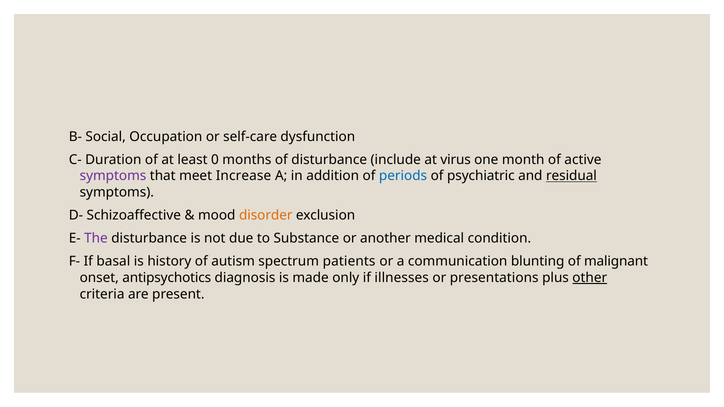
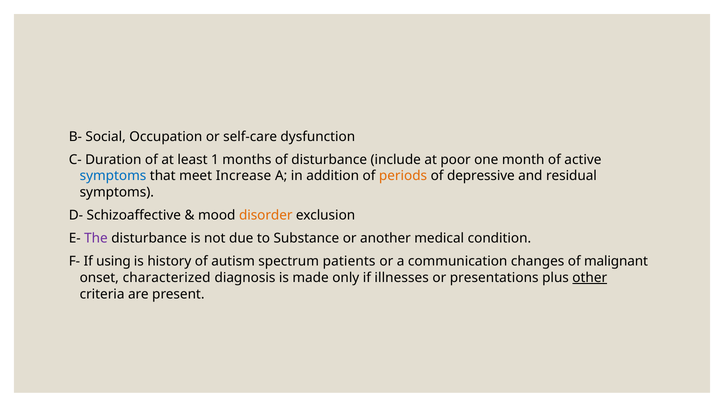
0: 0 -> 1 (215, 160)
virus: virus -> poor (456, 160)
symptoms colour: purple -> blue (113, 176)
periods colour: blue -> orange (403, 176)
psychiatric: psychiatric -> depressive (481, 176)
residual underline: present -> none (571, 176)
basal: basal -> using (113, 262)
blunting: blunting -> changes (538, 262)
antipsychotics: antipsychotics -> characterized (167, 278)
